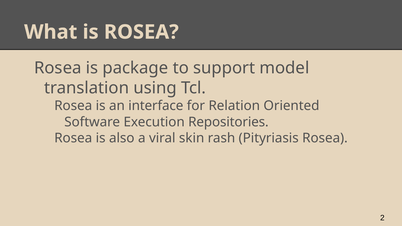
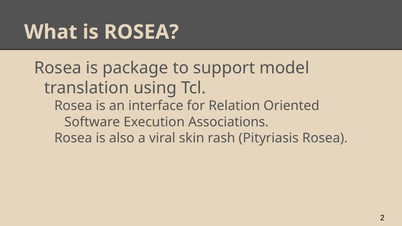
Repositories: Repositories -> Associations (228, 122)
